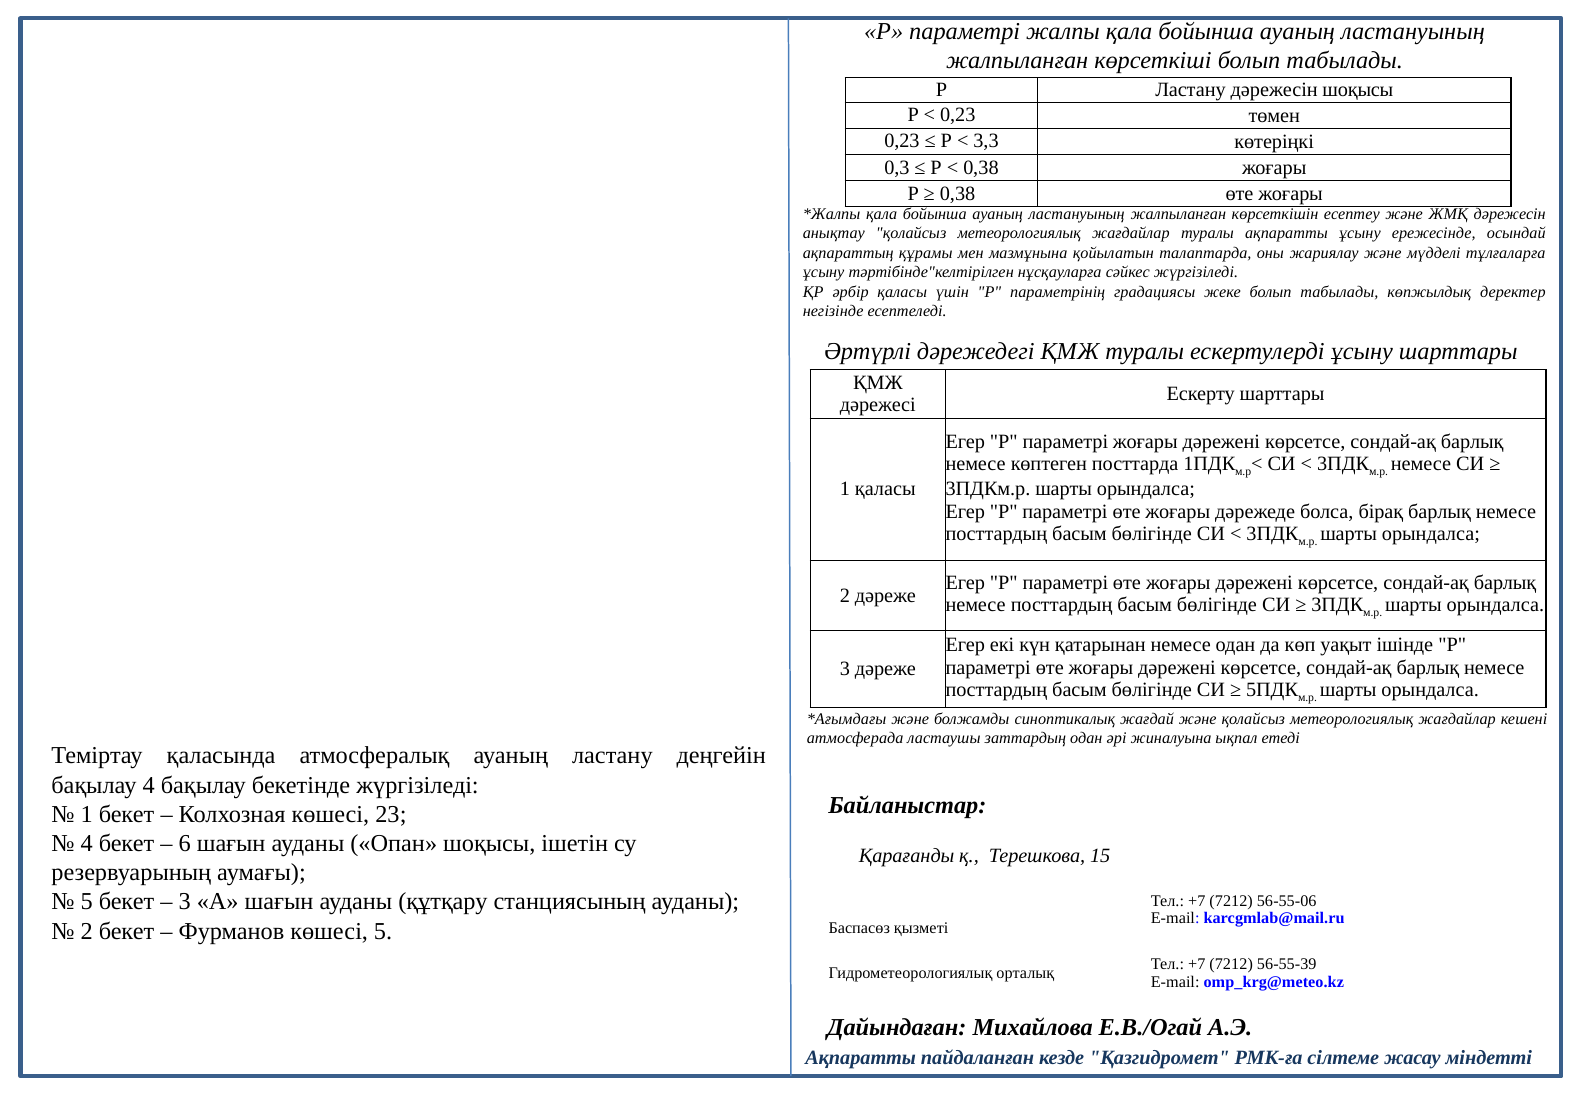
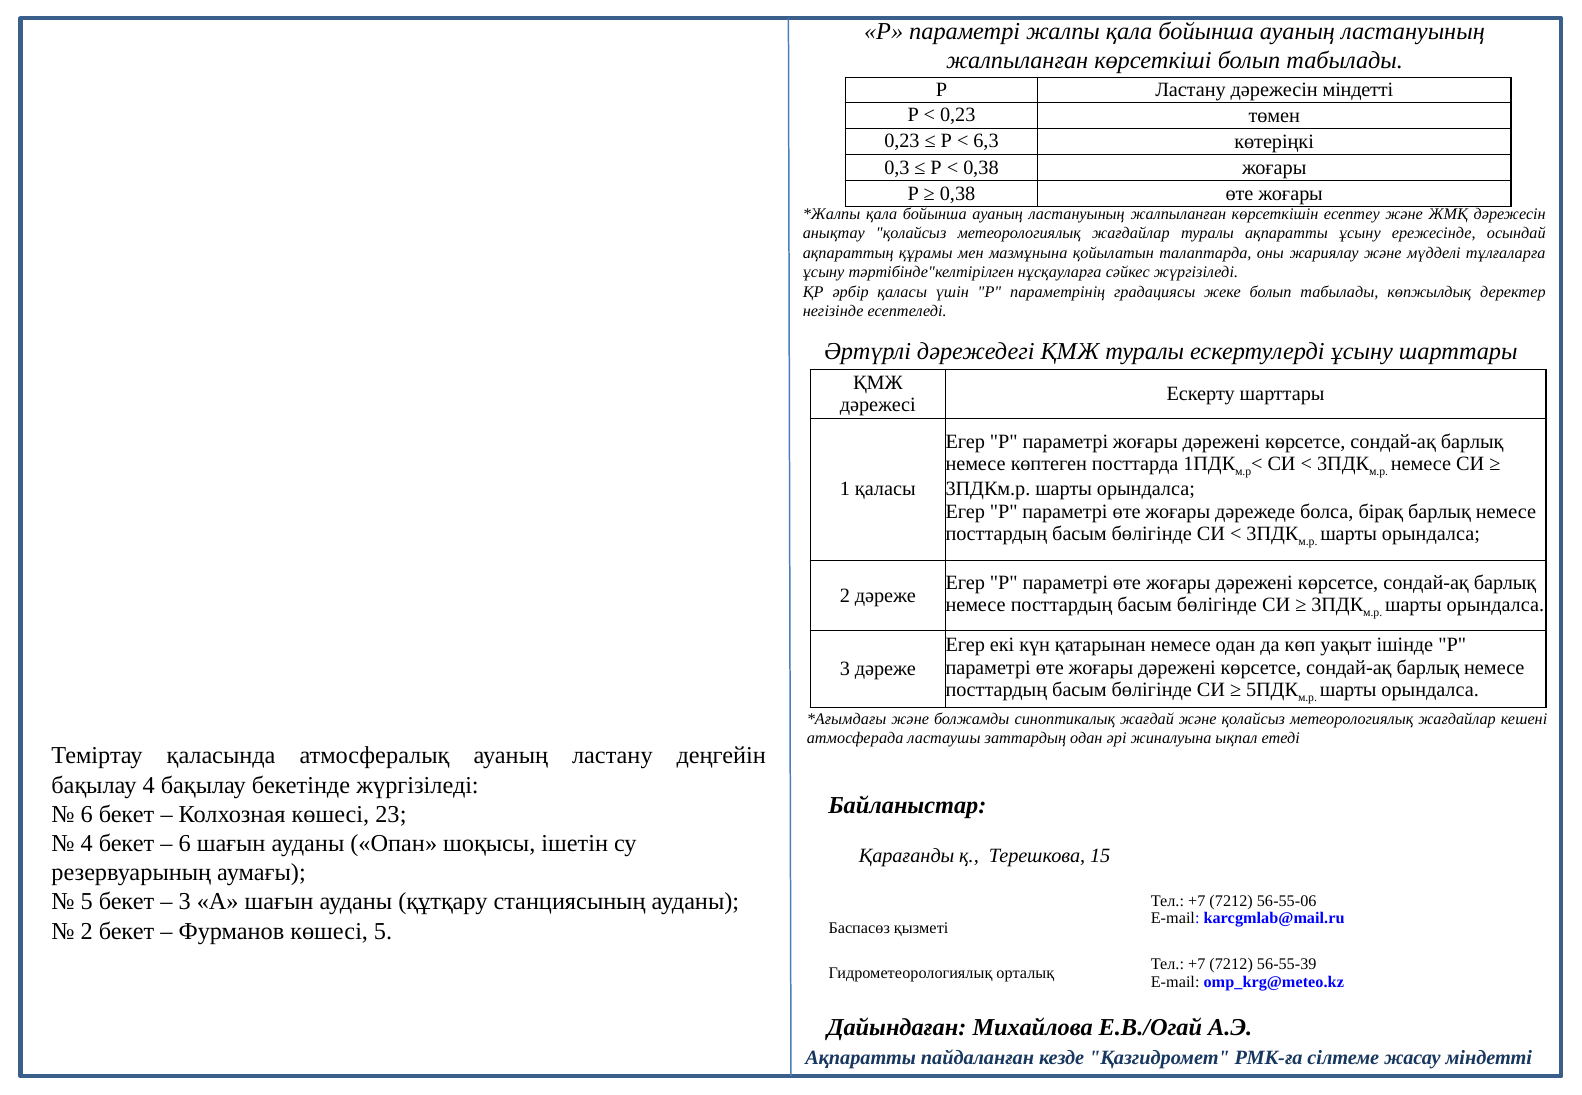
дәрежесін шоқысы: шоқысы -> міндетті (1358, 90)
3,3: 3,3 -> 6,3 (986, 141)
1: 1 -> 6 (87, 814)
